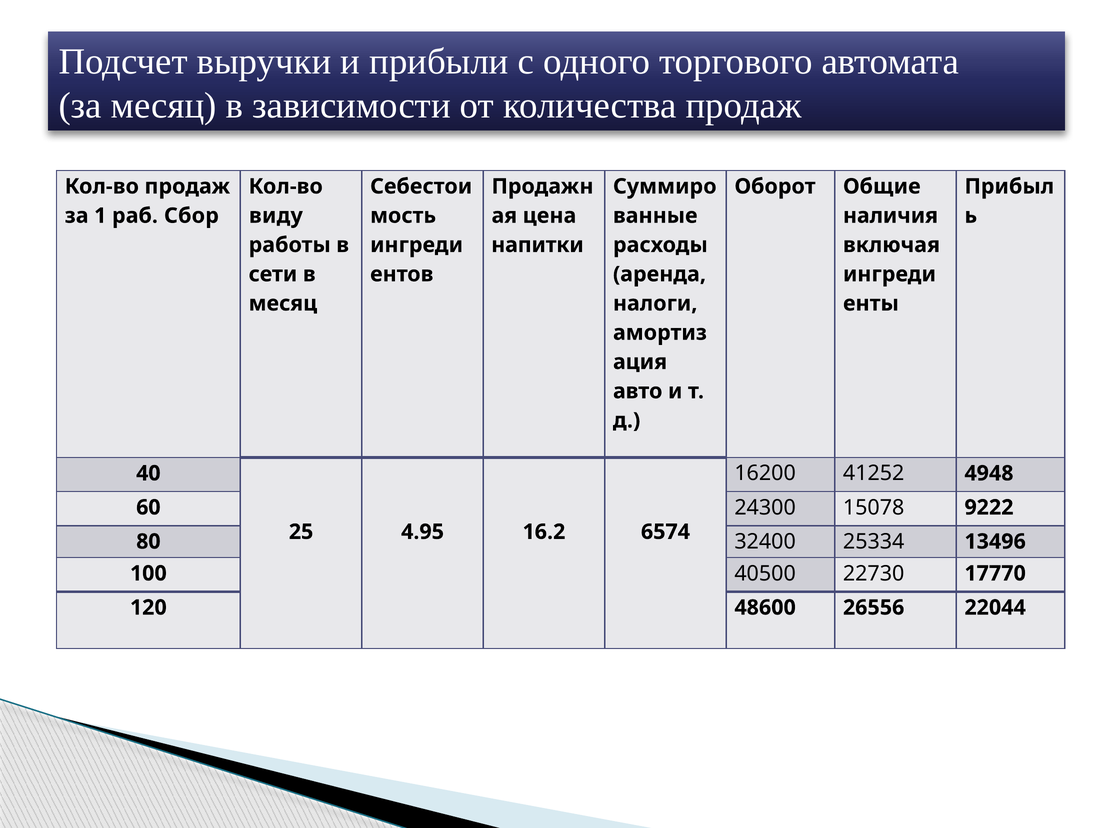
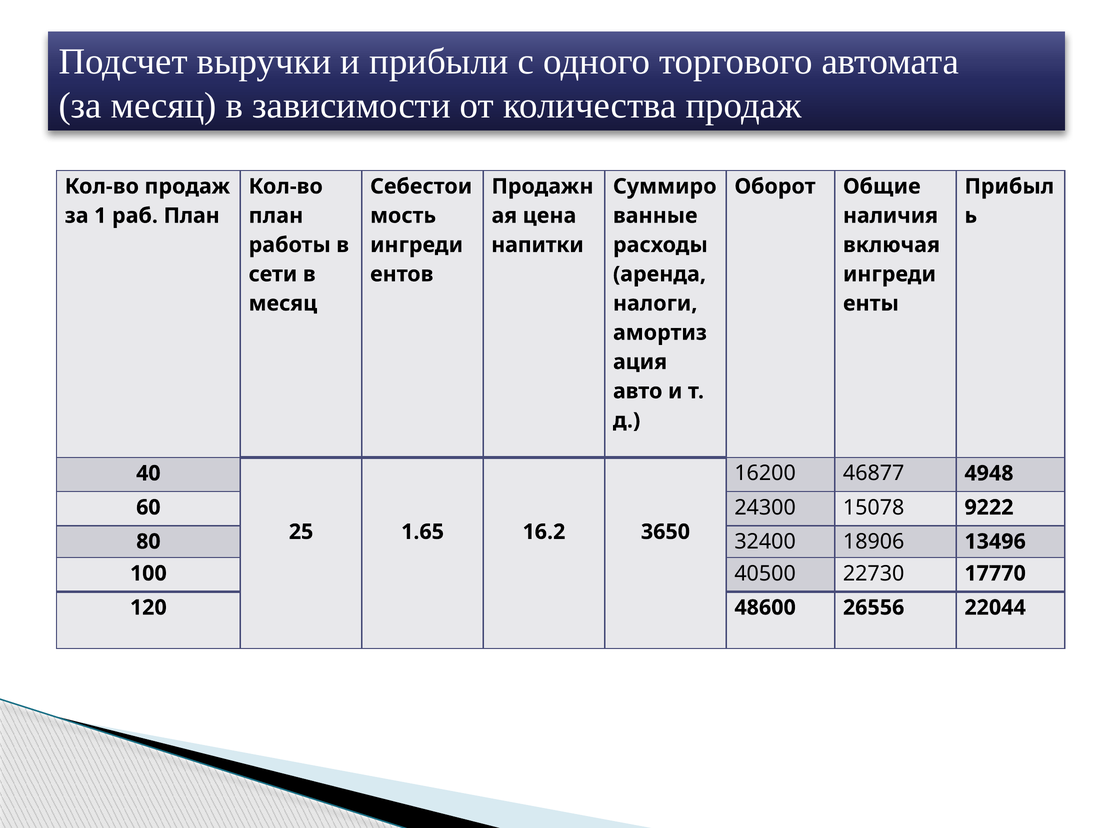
раб Сбор: Сбор -> План (192, 216)
виду: виду -> план (276, 216)
41252: 41252 -> 46877 (874, 473)
4.95: 4.95 -> 1.65 (423, 532)
6574: 6574 -> 3650 (665, 532)
25334: 25334 -> 18906 (874, 542)
